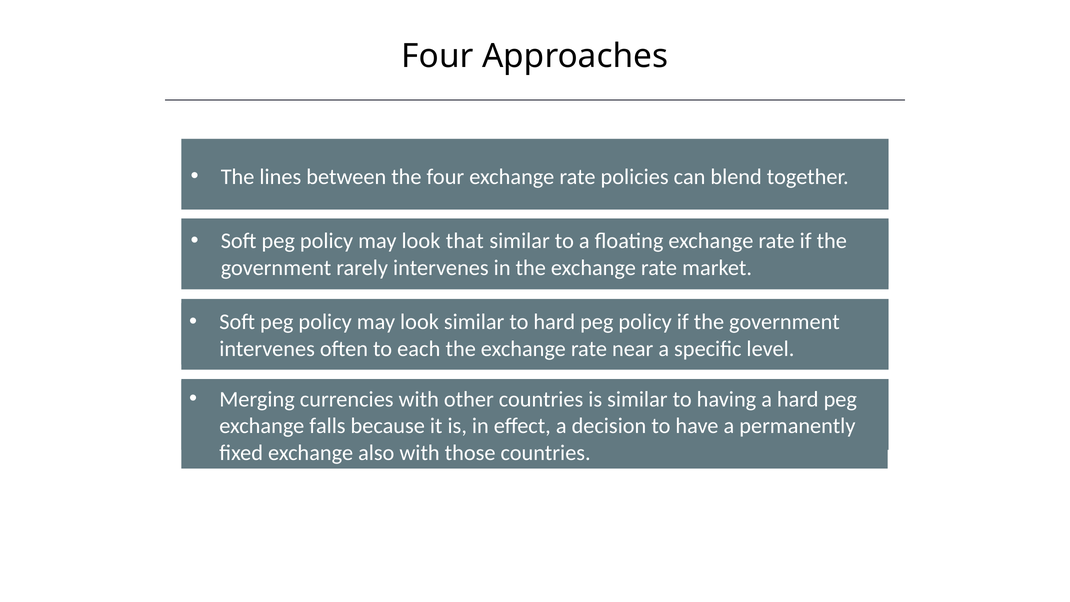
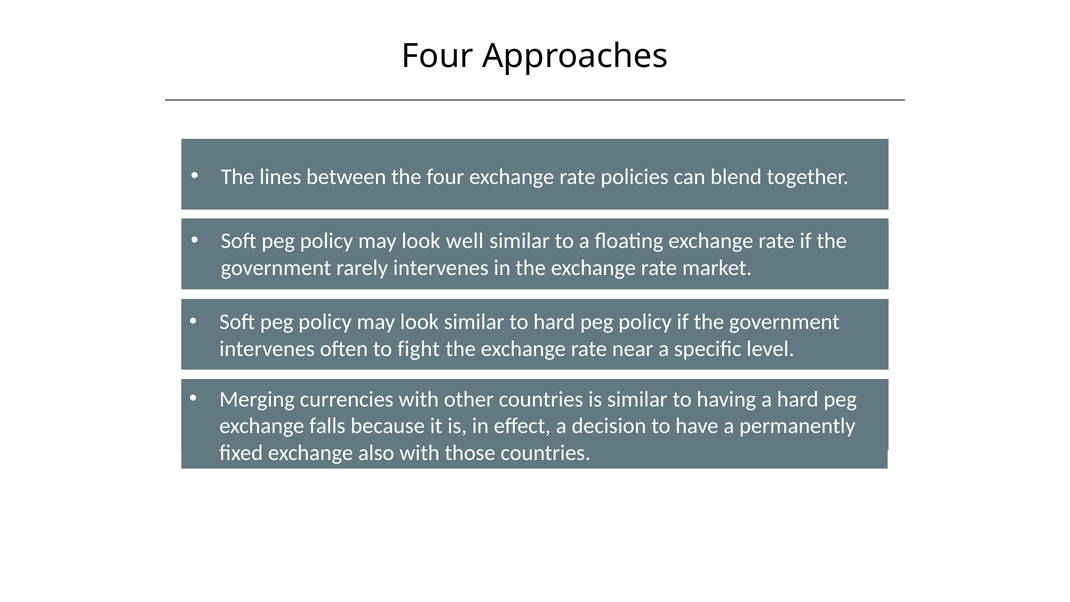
that: that -> well (465, 241)
each: each -> fight (419, 349)
